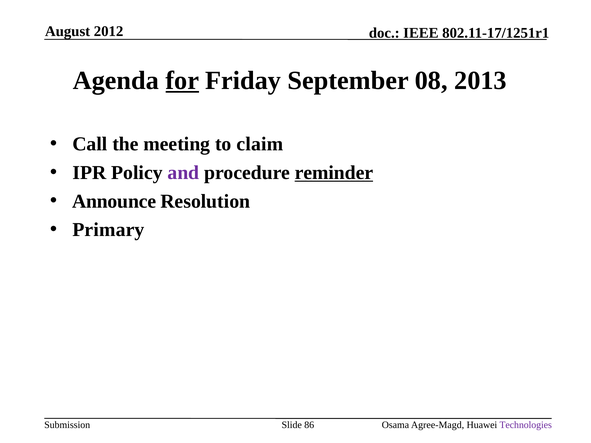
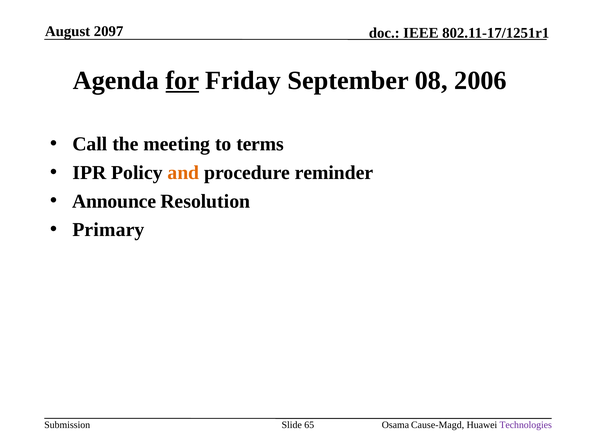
2012: 2012 -> 2097 (109, 31)
2013: 2013 -> 2006 (480, 81)
claim: claim -> terms (260, 144)
and colour: purple -> orange (183, 173)
reminder underline: present -> none (334, 173)
86: 86 -> 65 (309, 425)
Agree-Magd: Agree-Magd -> Cause-Magd (438, 425)
